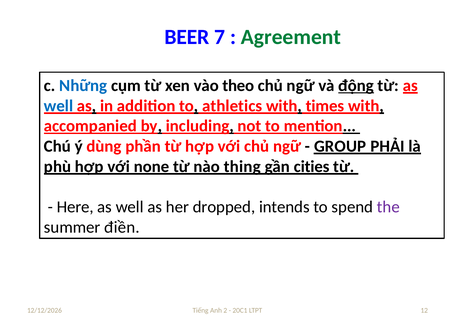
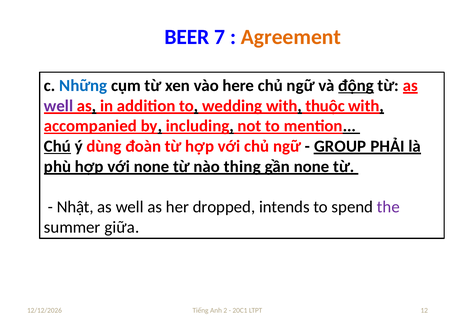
Agreement colour: green -> orange (291, 37)
theo: theo -> here (238, 86)
well colour: blue -> purple (59, 106)
athletics: athletics -> wedding (232, 106)
times: times -> thuộc (325, 106)
Chú underline: none -> present (57, 146)
phần: phần -> đoàn (143, 146)
gần cities: cities -> none (312, 167)
Here: Here -> Nhật (75, 207)
điền: điền -> giữa (122, 227)
